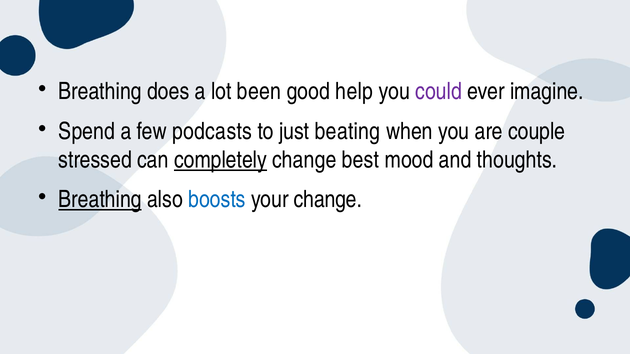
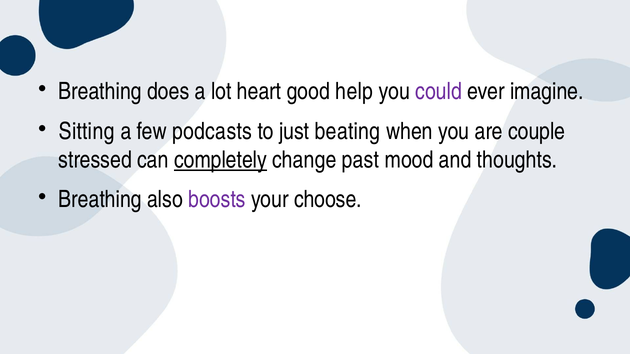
been: been -> heart (259, 92)
Spend: Spend -> Sitting (87, 131)
best: best -> past (361, 160)
Breathing underline: present -> none (100, 200)
boosts colour: blue -> purple (217, 200)
your change: change -> choose (328, 200)
